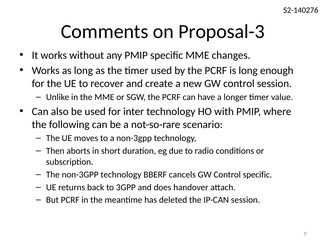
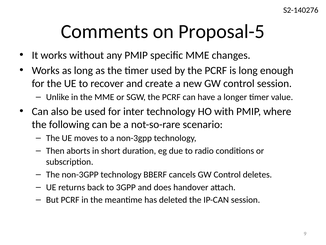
Proposal-3: Proposal-3 -> Proposal-5 (222, 32)
Control specific: specific -> deletes (257, 174)
